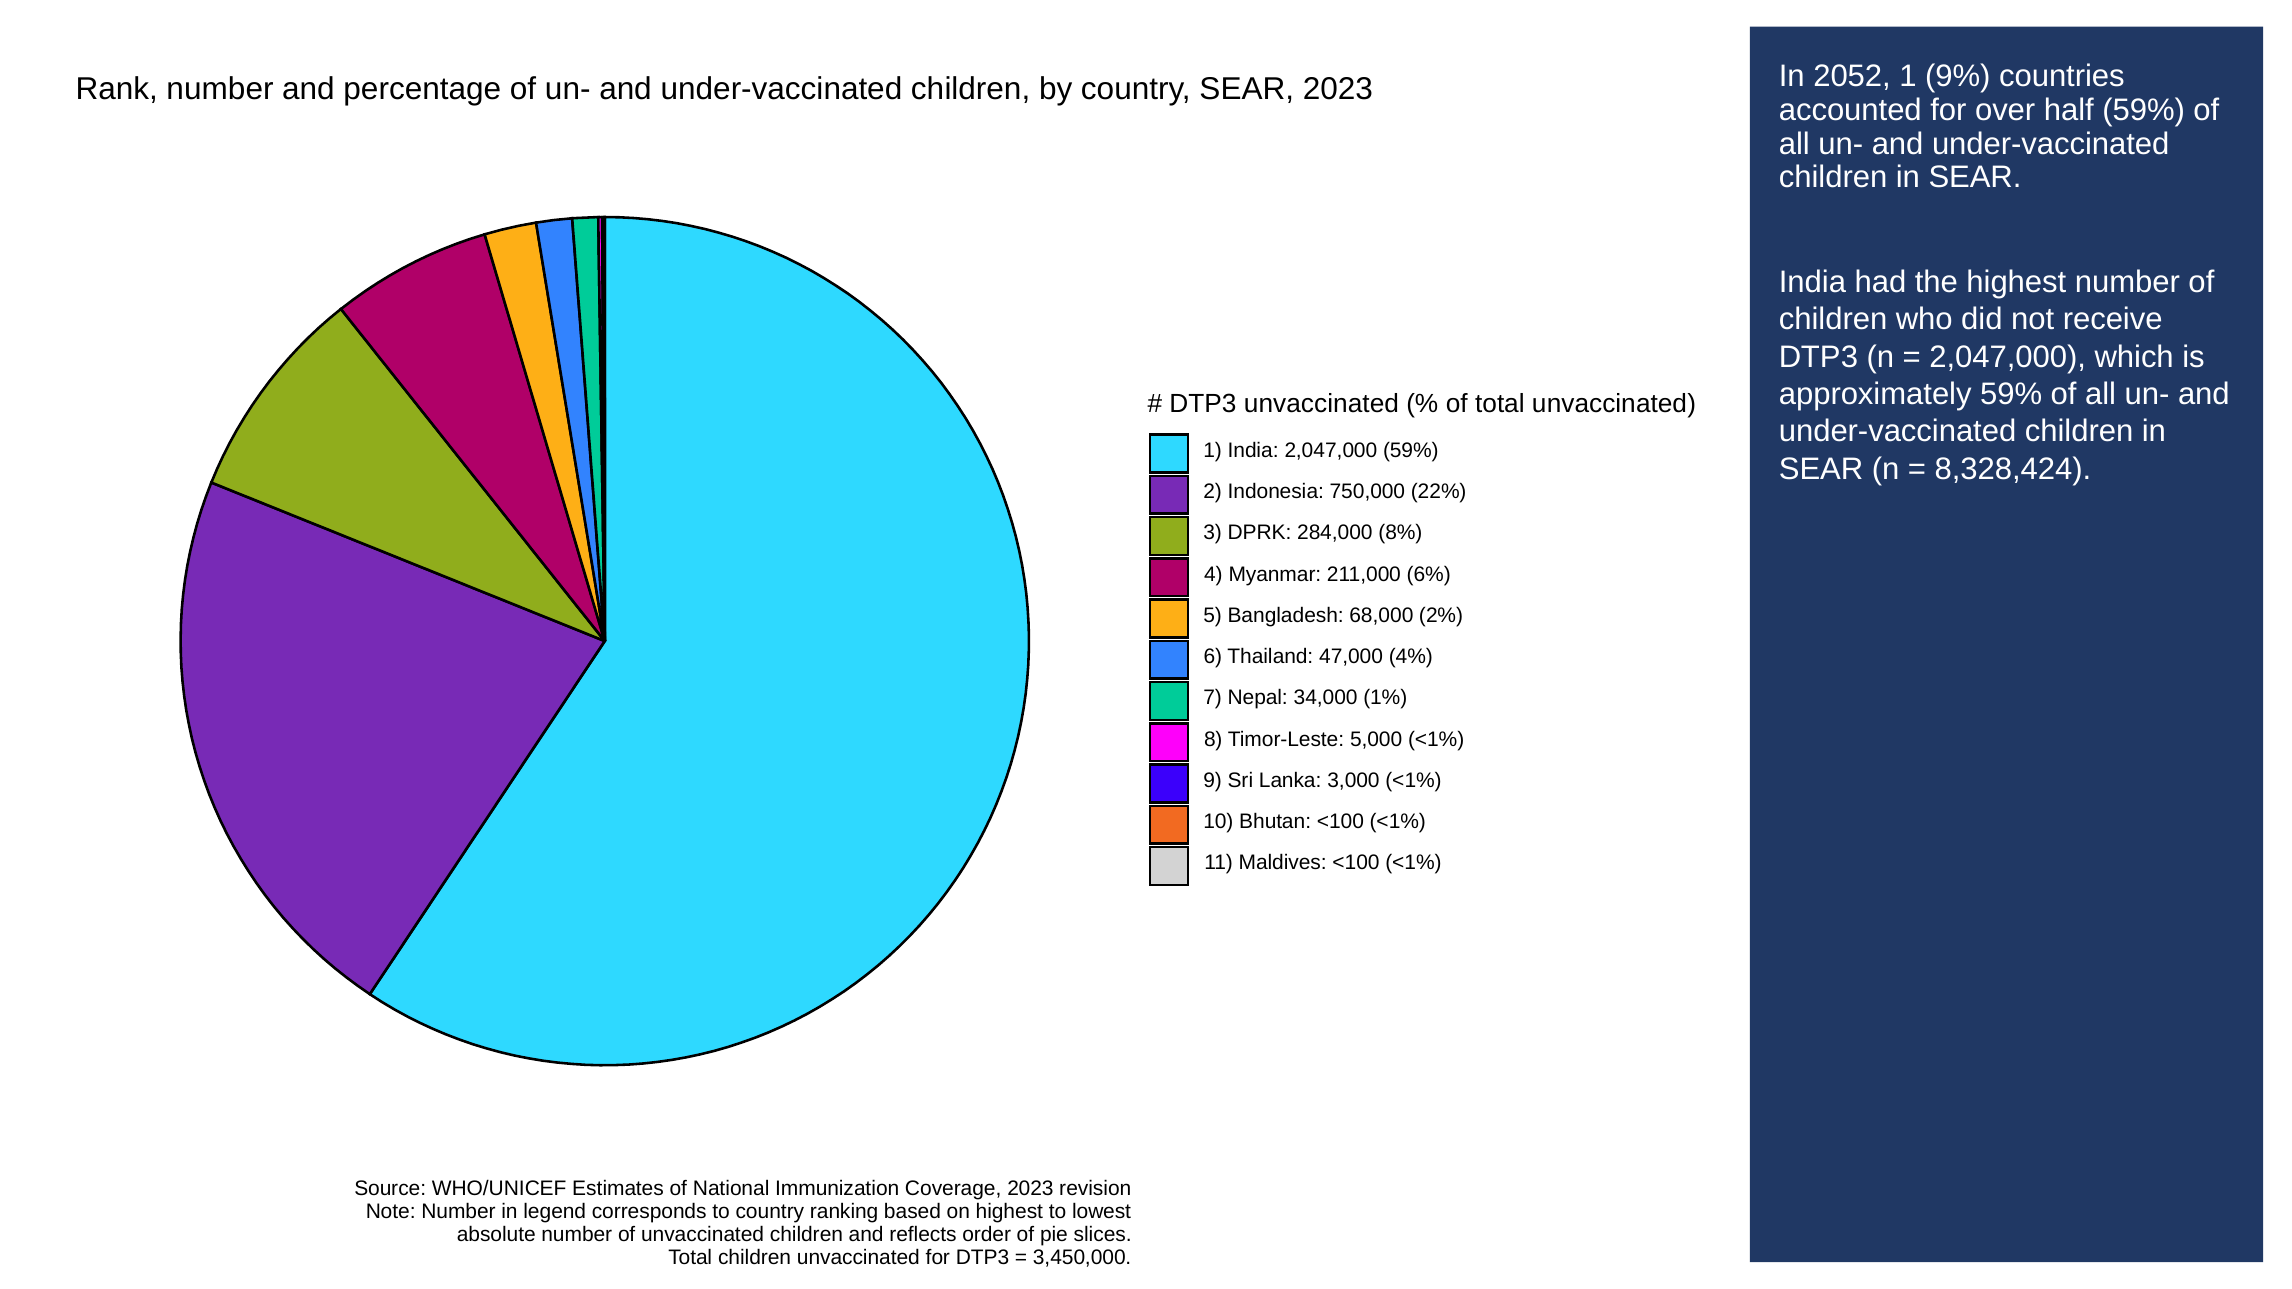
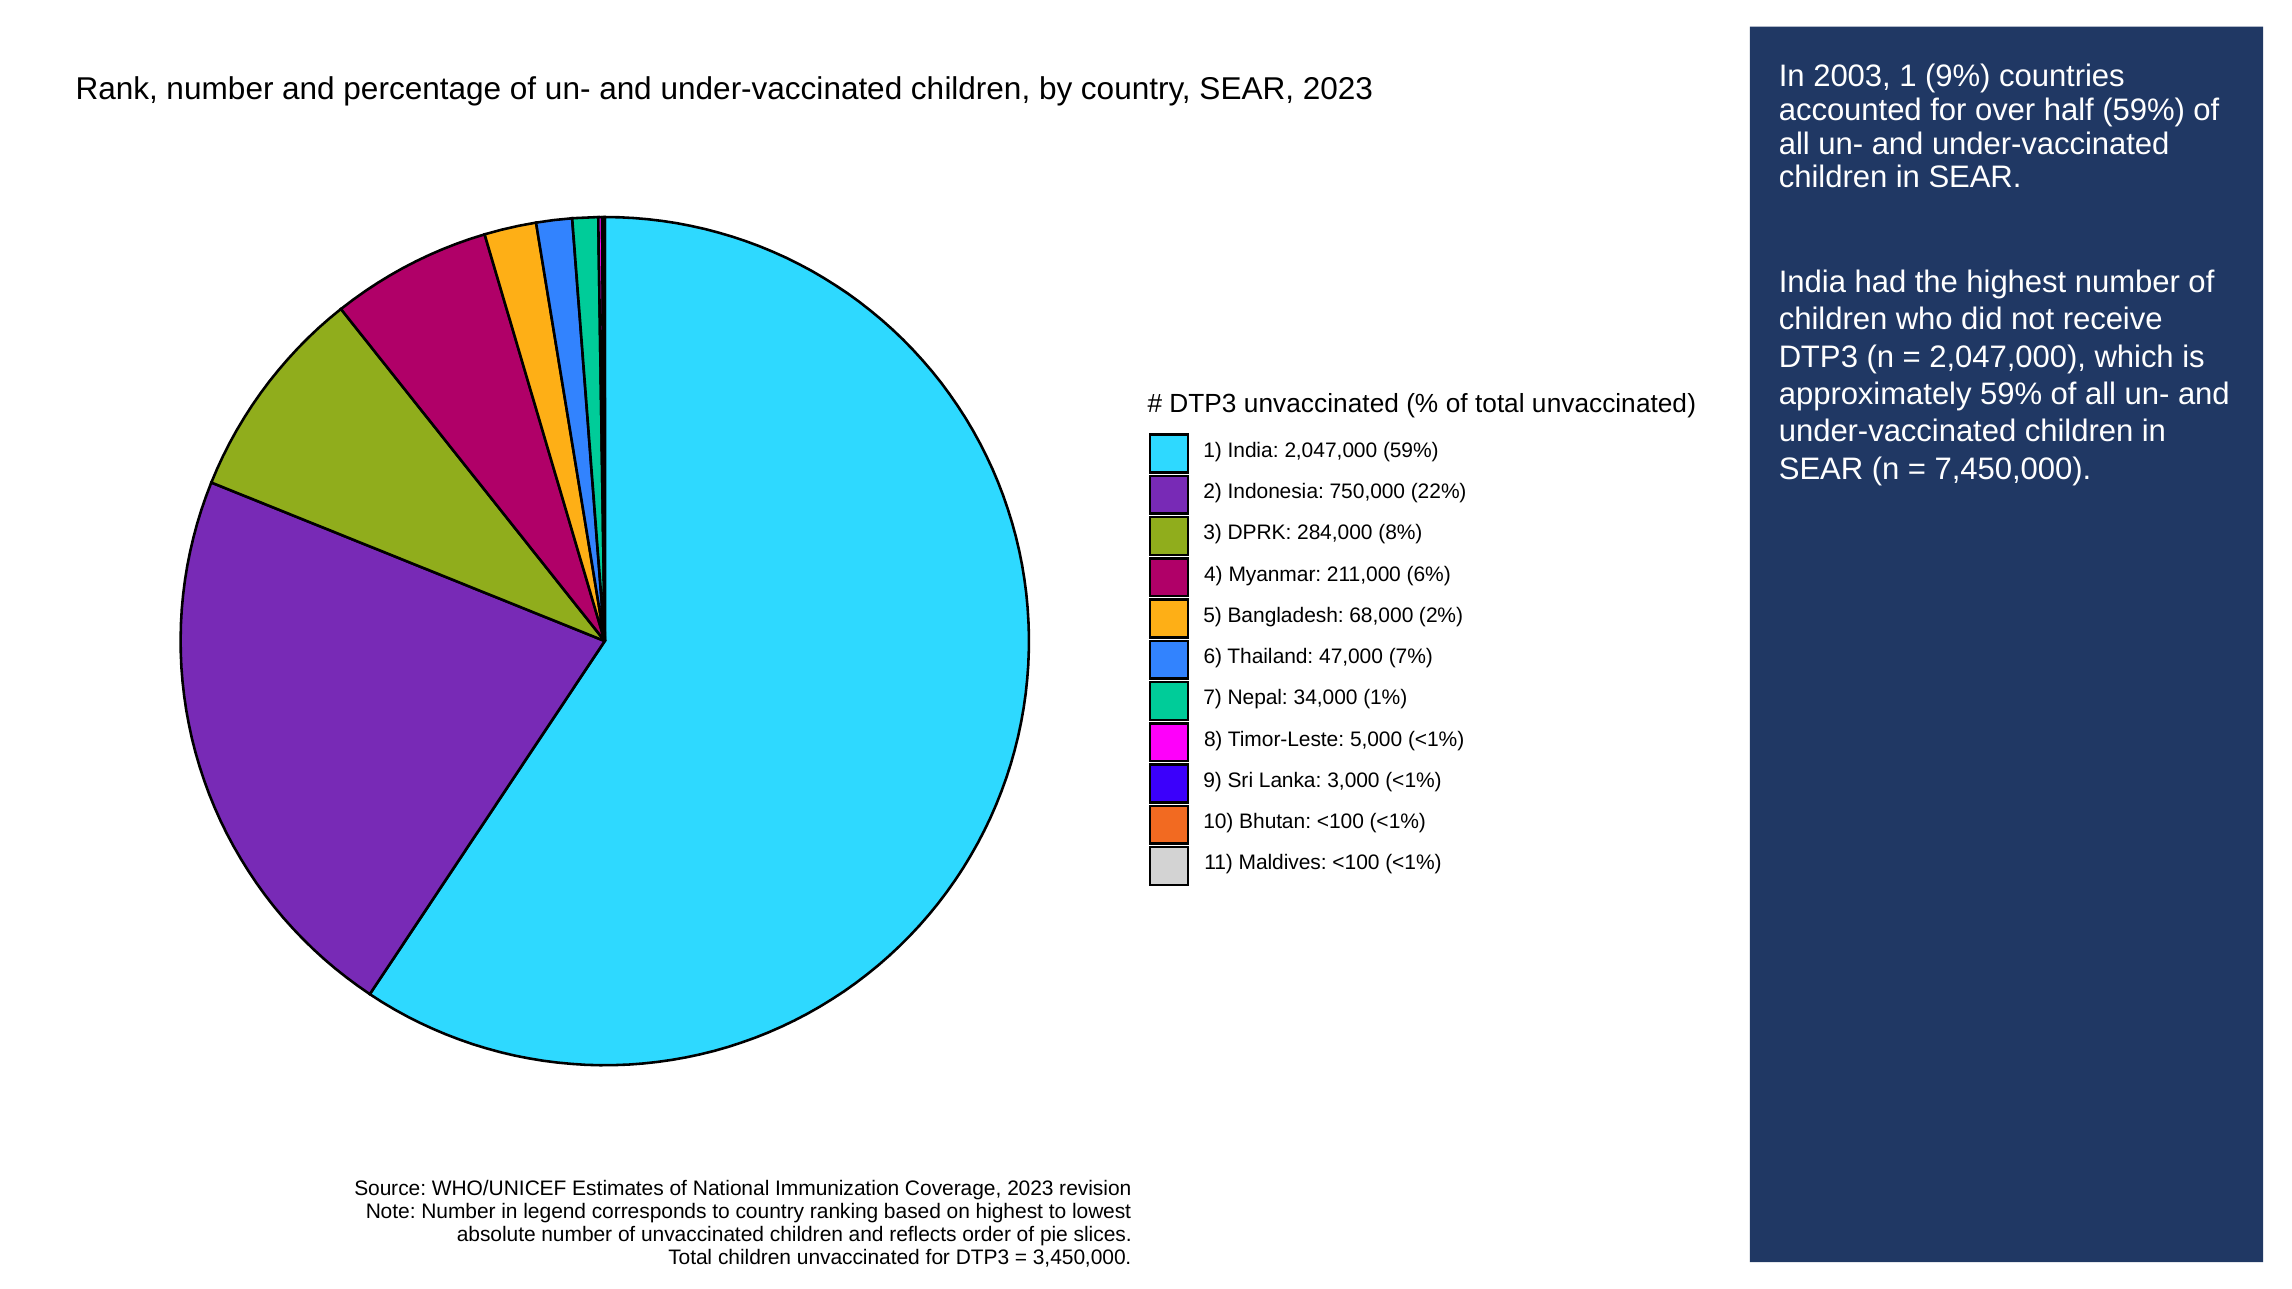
2052: 2052 -> 2003 (1852, 77)
8,328,424: 8,328,424 -> 7,450,000 (2013, 469)
4%: 4% -> 7% (1411, 657)
